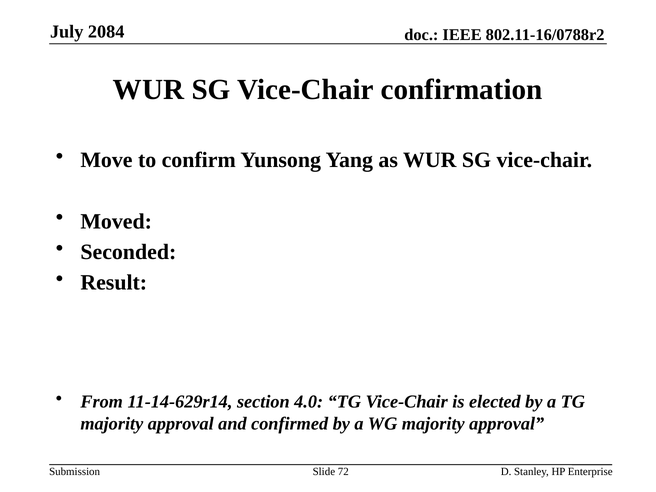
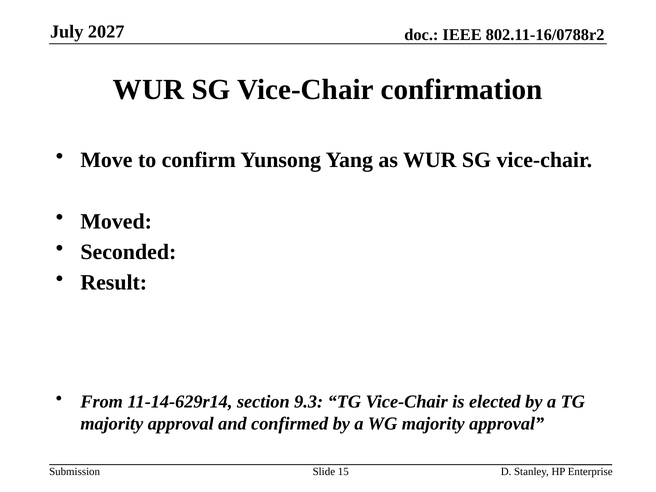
2084: 2084 -> 2027 (106, 32)
4.0: 4.0 -> 9.3 (309, 402)
72: 72 -> 15 (343, 472)
